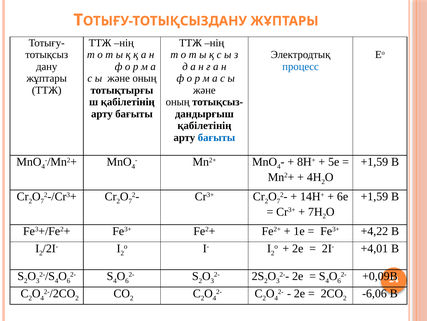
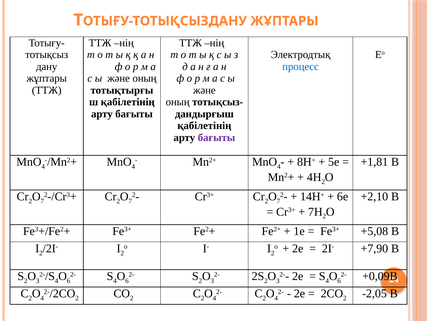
бағыты colour: blue -> purple (216, 137)
+1,59: +1,59 -> +1,81 (374, 162)
+1,59: +1,59 -> +2,10 (374, 196)
+4,22: +4,22 -> +5,08 (374, 231)
+4,01: +4,01 -> +7,90 (374, 248)
-6,06: -6,06 -> -2,05 (374, 293)
